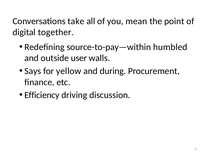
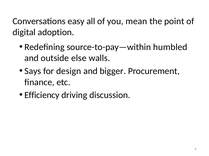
take: take -> easy (76, 21)
together: together -> adoption (56, 32)
user: user -> else (79, 58)
yellow: yellow -> design (69, 71)
during: during -> bigger (113, 71)
